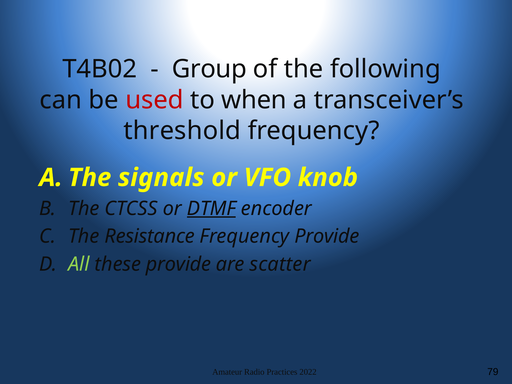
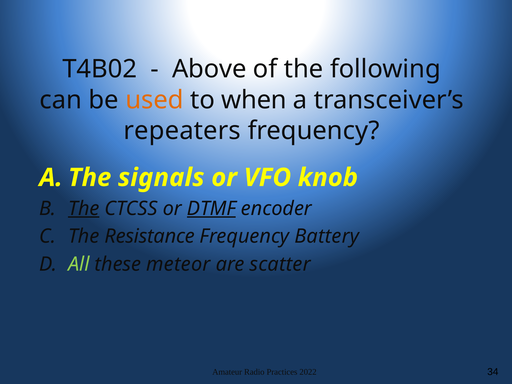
Group: Group -> Above (209, 69)
used colour: red -> orange (155, 100)
threshold: threshold -> repeaters (182, 131)
The underline: none -> present (84, 208)
Frequency Provide: Provide -> Battery (327, 236)
these provide: provide -> meteor (178, 264)
79: 79 -> 34 (493, 372)
